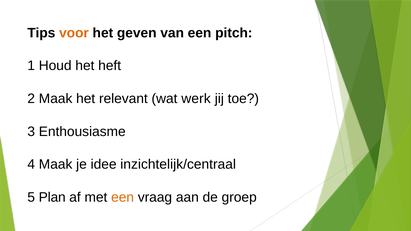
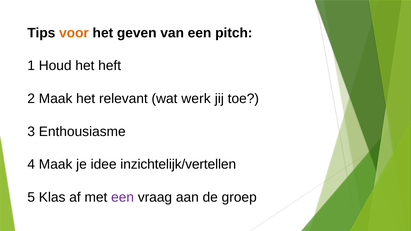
inzichtelijk/centraal: inzichtelijk/centraal -> inzichtelijk/vertellen (178, 164)
Plan: Plan -> Klas (52, 197)
een colour: orange -> purple (123, 197)
